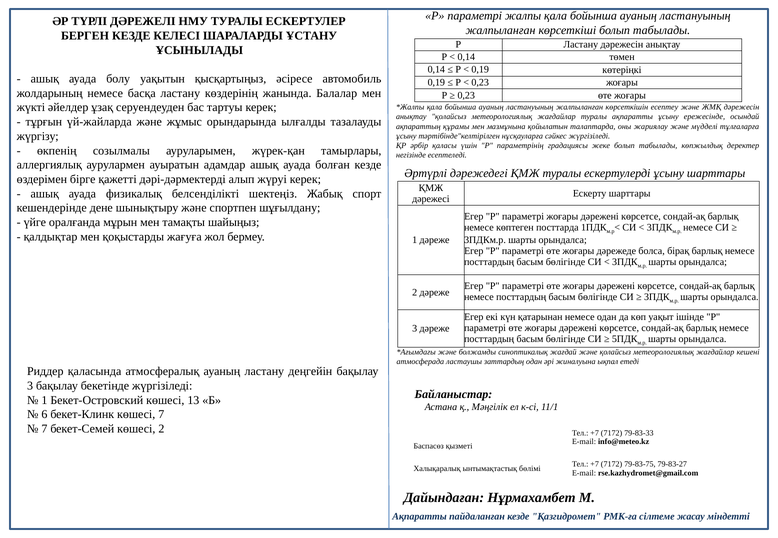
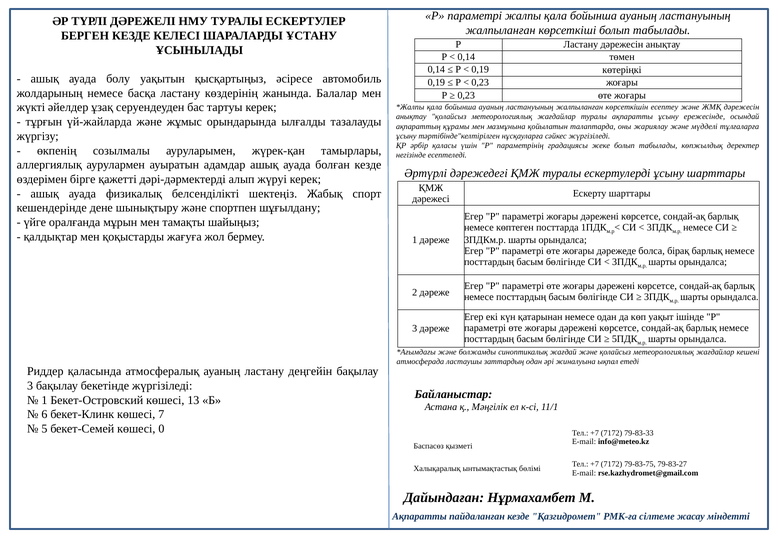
7: 7 -> 5 (44, 429)
көшесі 2: 2 -> 0 (161, 429)
